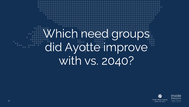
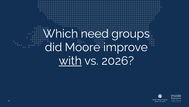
Ayotte: Ayotte -> Moore (83, 47)
with underline: none -> present (70, 60)
2040: 2040 -> 2026 (118, 60)
